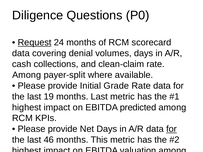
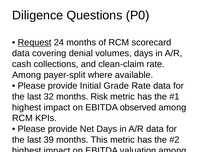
19: 19 -> 32 (49, 97)
months Last: Last -> Risk (99, 97)
predicted: predicted -> observed (138, 108)
for underline: present -> none (172, 129)
46: 46 -> 39 (49, 140)
